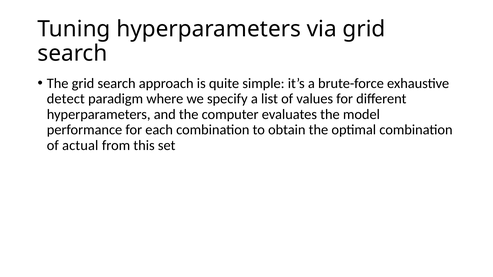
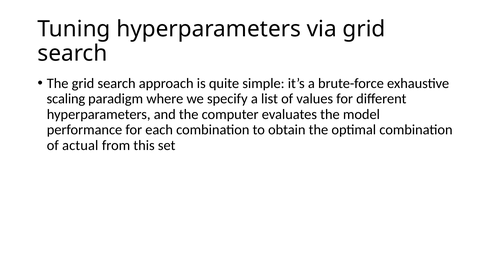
detect: detect -> scaling (66, 99)
